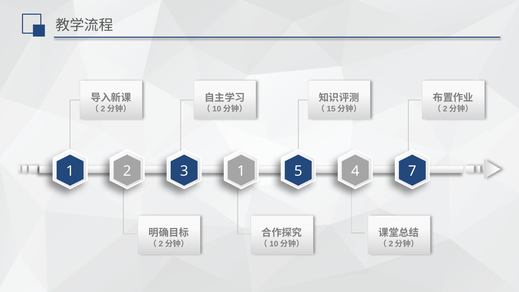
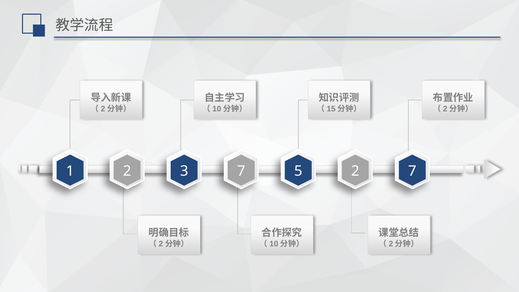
3 1: 1 -> 7 (241, 171)
5 4: 4 -> 2 (355, 171)
